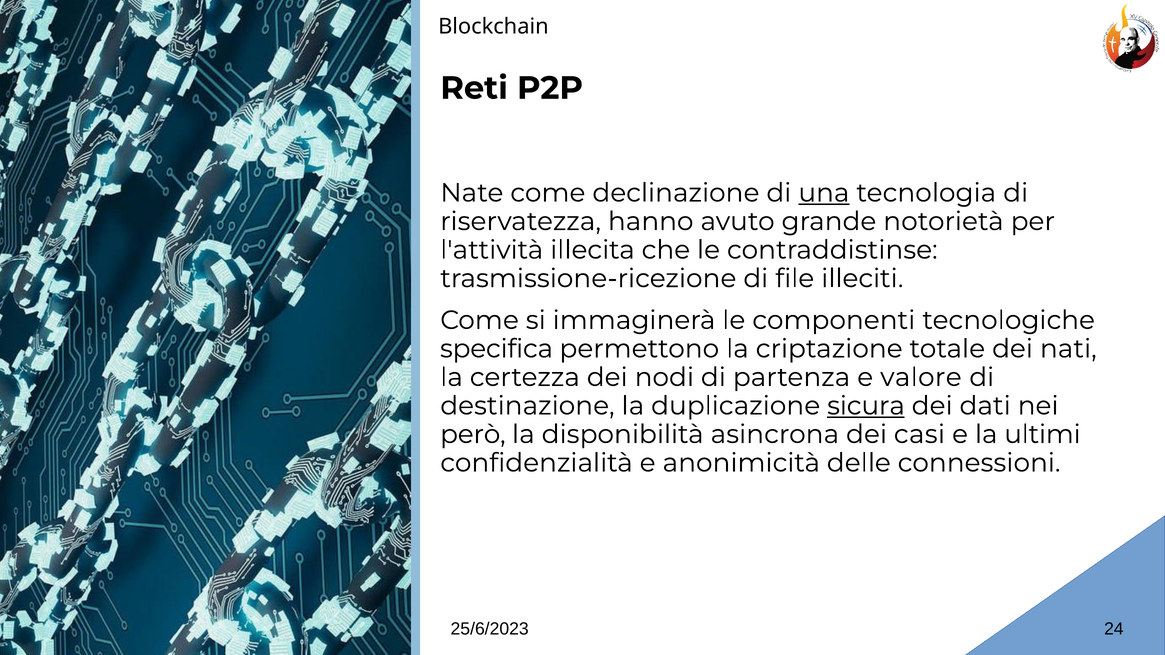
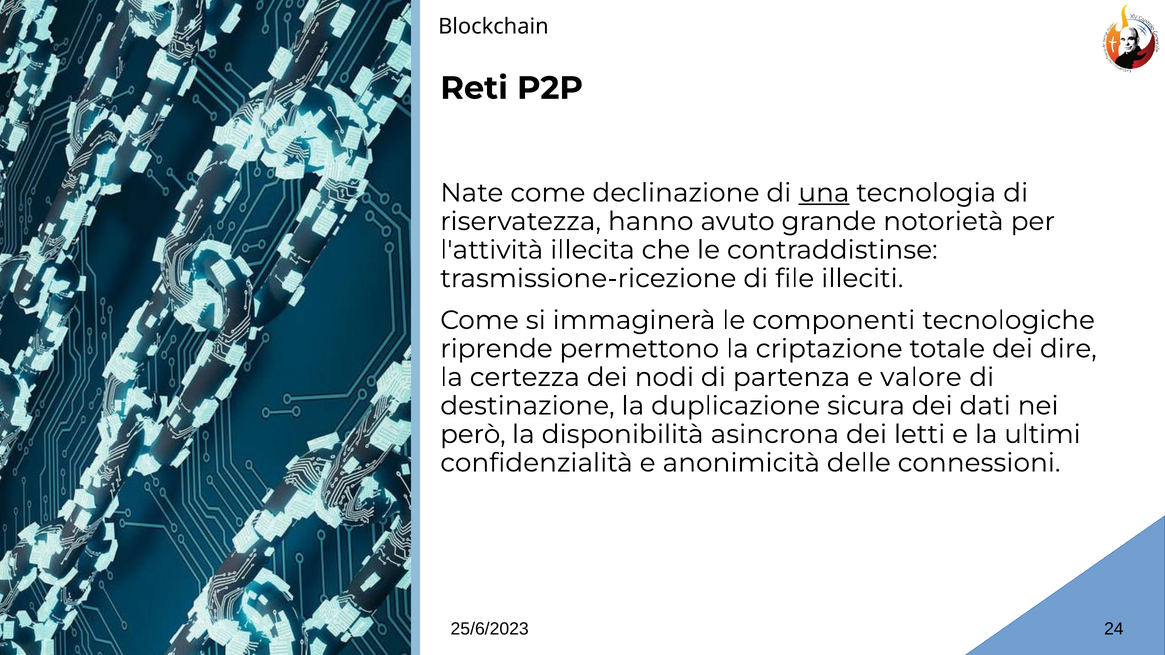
specifica: specifica -> riprende (496, 349)
nati: nati -> dire (1068, 349)
sicura underline: present -> none (866, 406)
casi: casi -> letti (920, 435)
